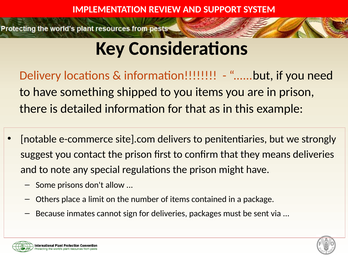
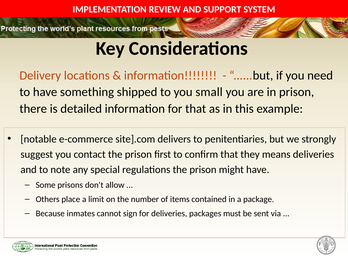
you items: items -> small (209, 92)
